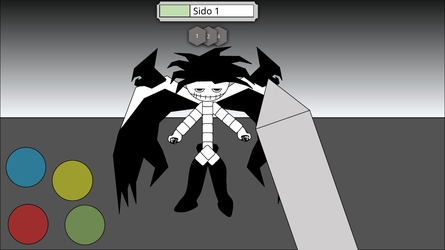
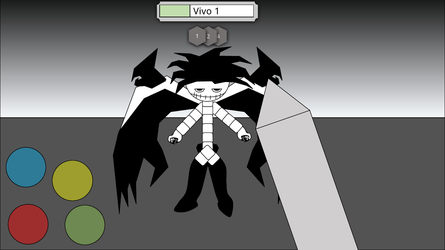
Sido: Sido -> Vivo (203, 12)
